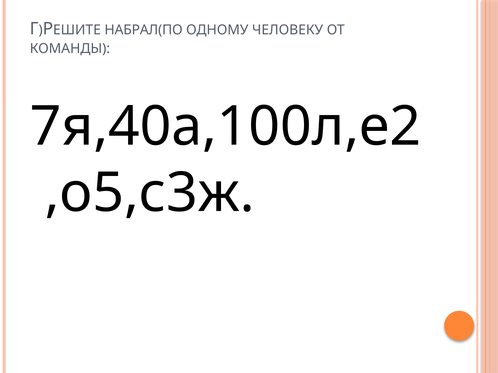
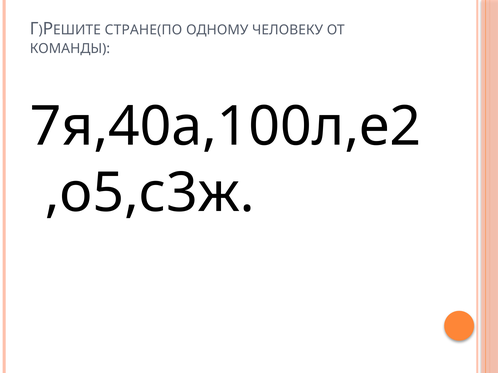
НАБРАЛ(ПО: НАБРАЛ(ПО -> СТРАНЕ(ПО (143, 30)
